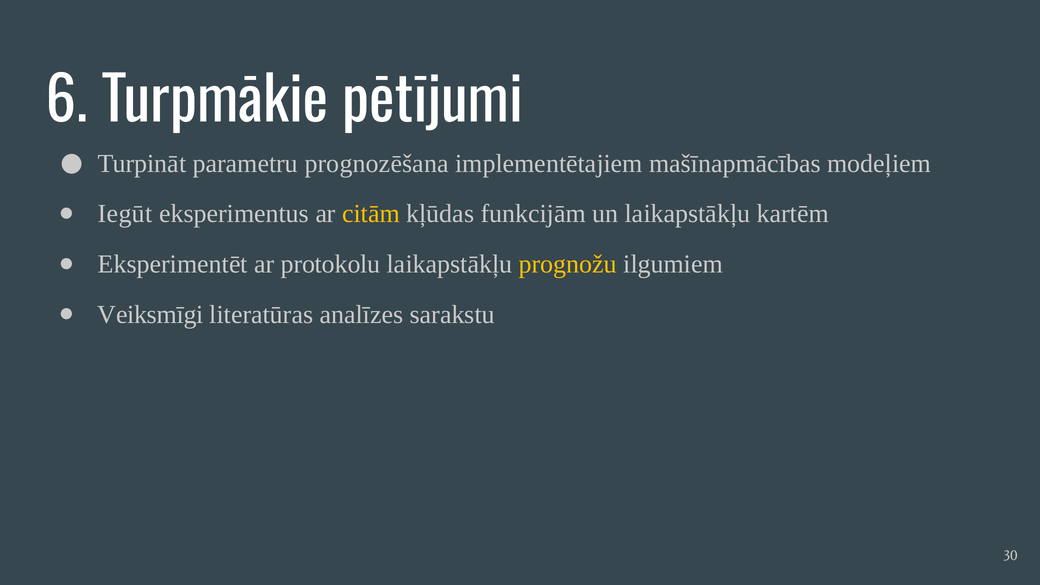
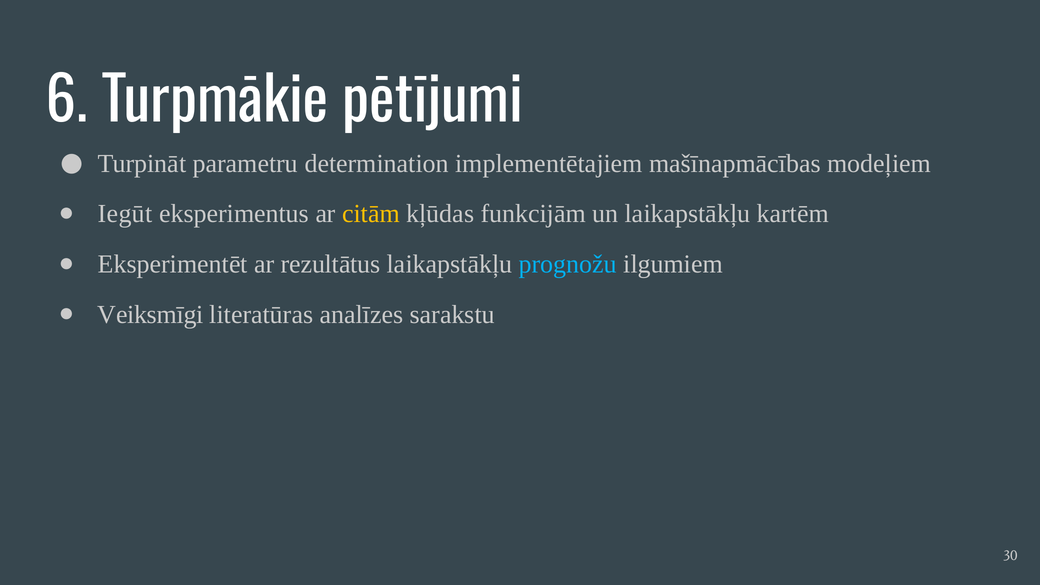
prognozēšana: prognozēšana -> determination (377, 164)
protokolu: protokolu -> rezultātus (331, 264)
prognožu colour: yellow -> light blue (568, 264)
